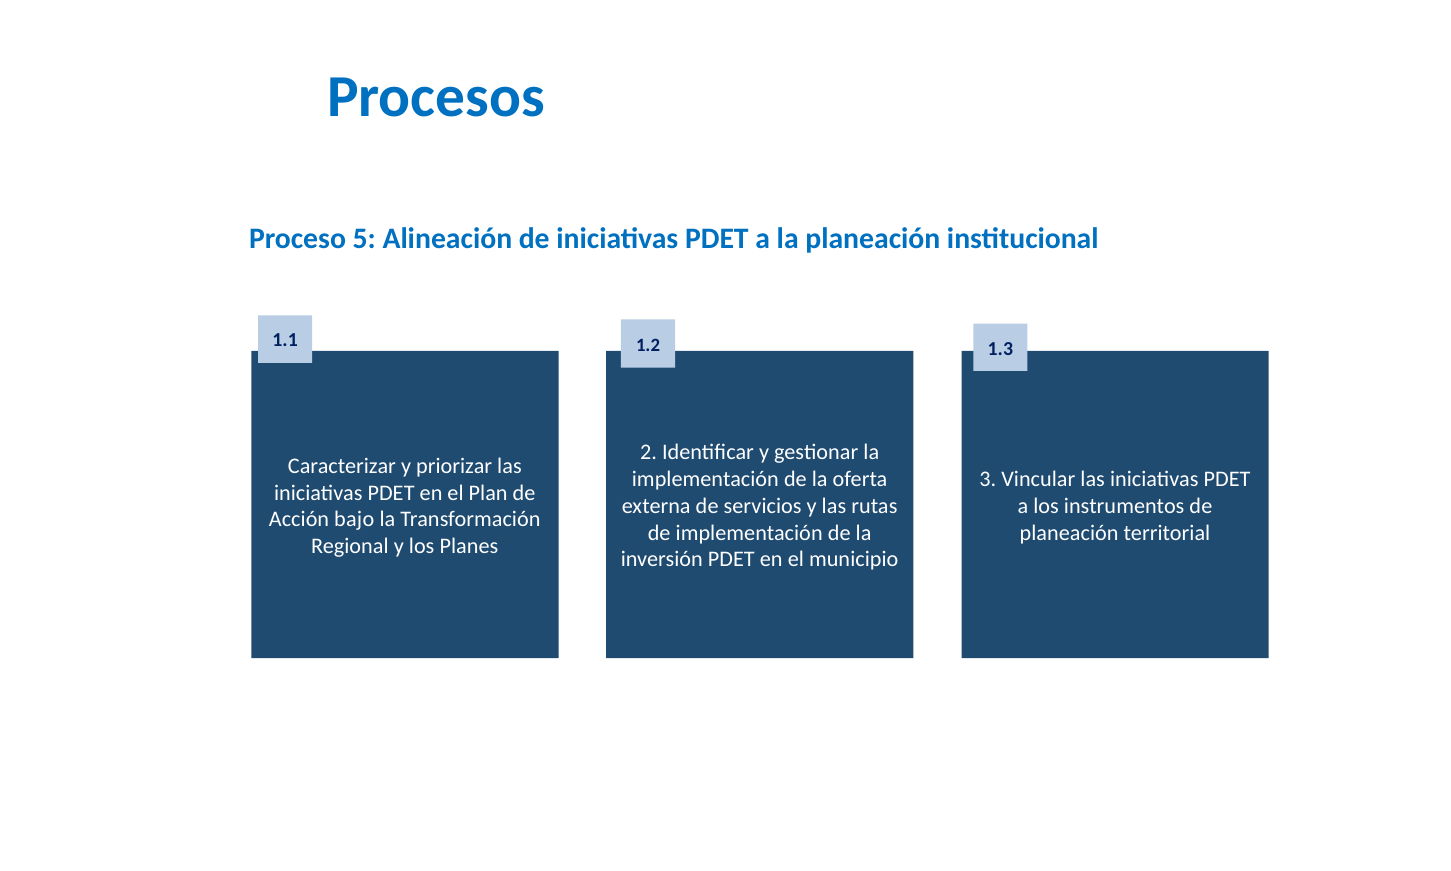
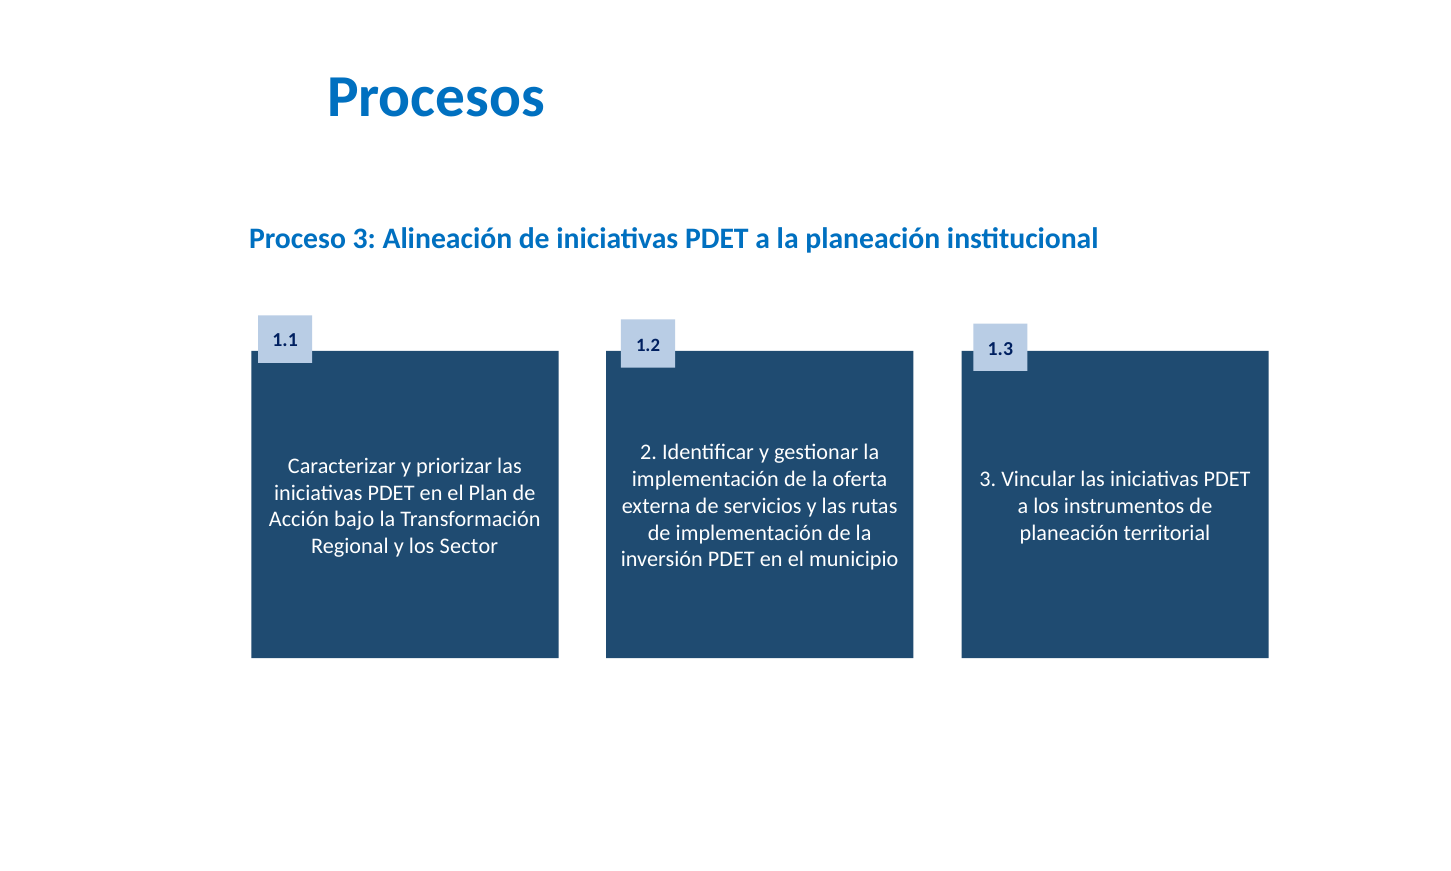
Proceso 5: 5 -> 3 (364, 239)
Planes: Planes -> Sector (469, 546)
